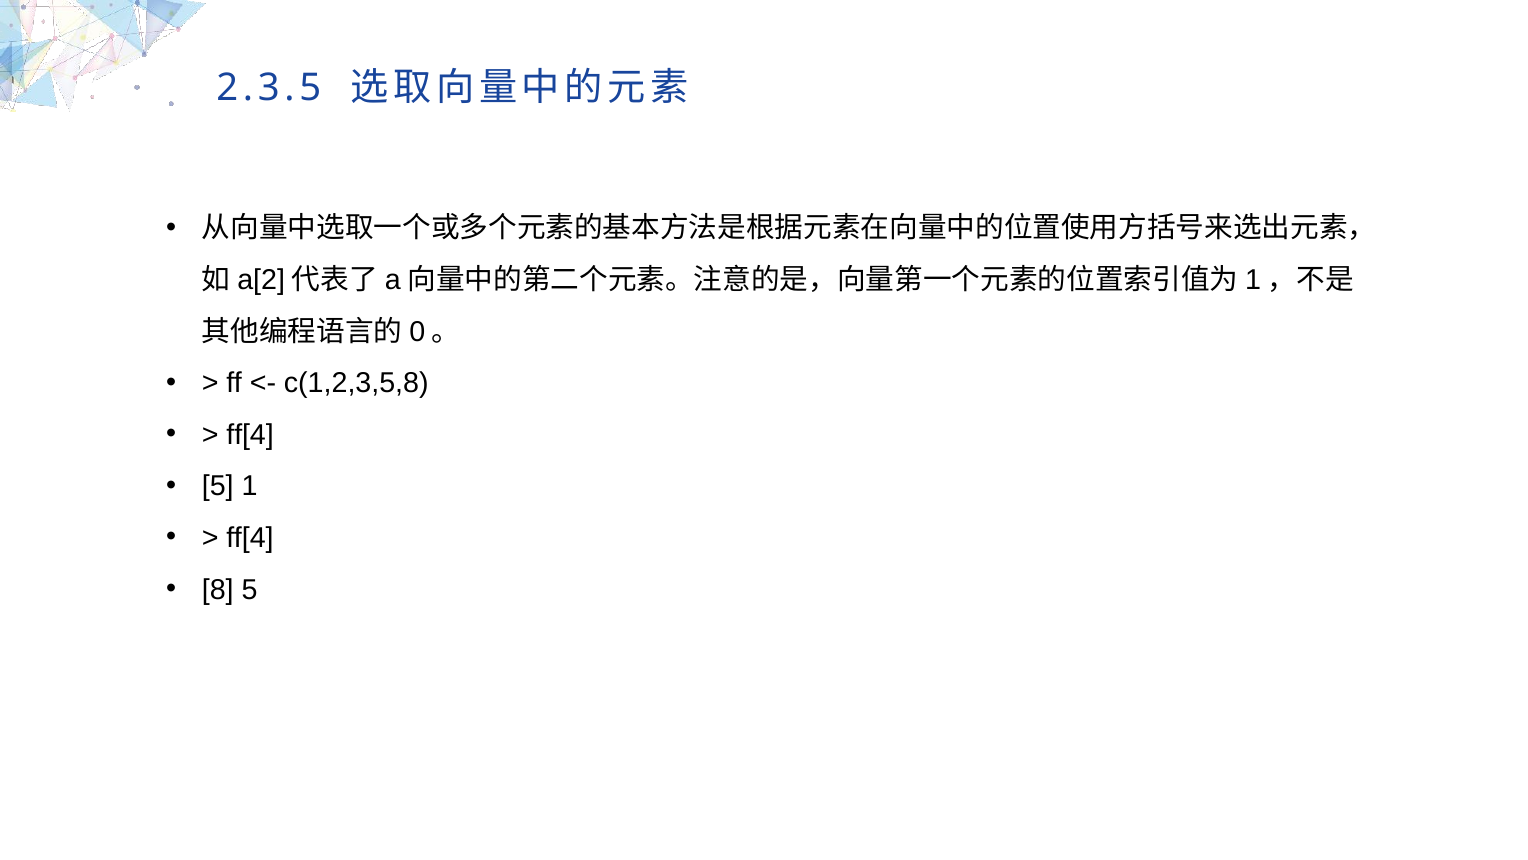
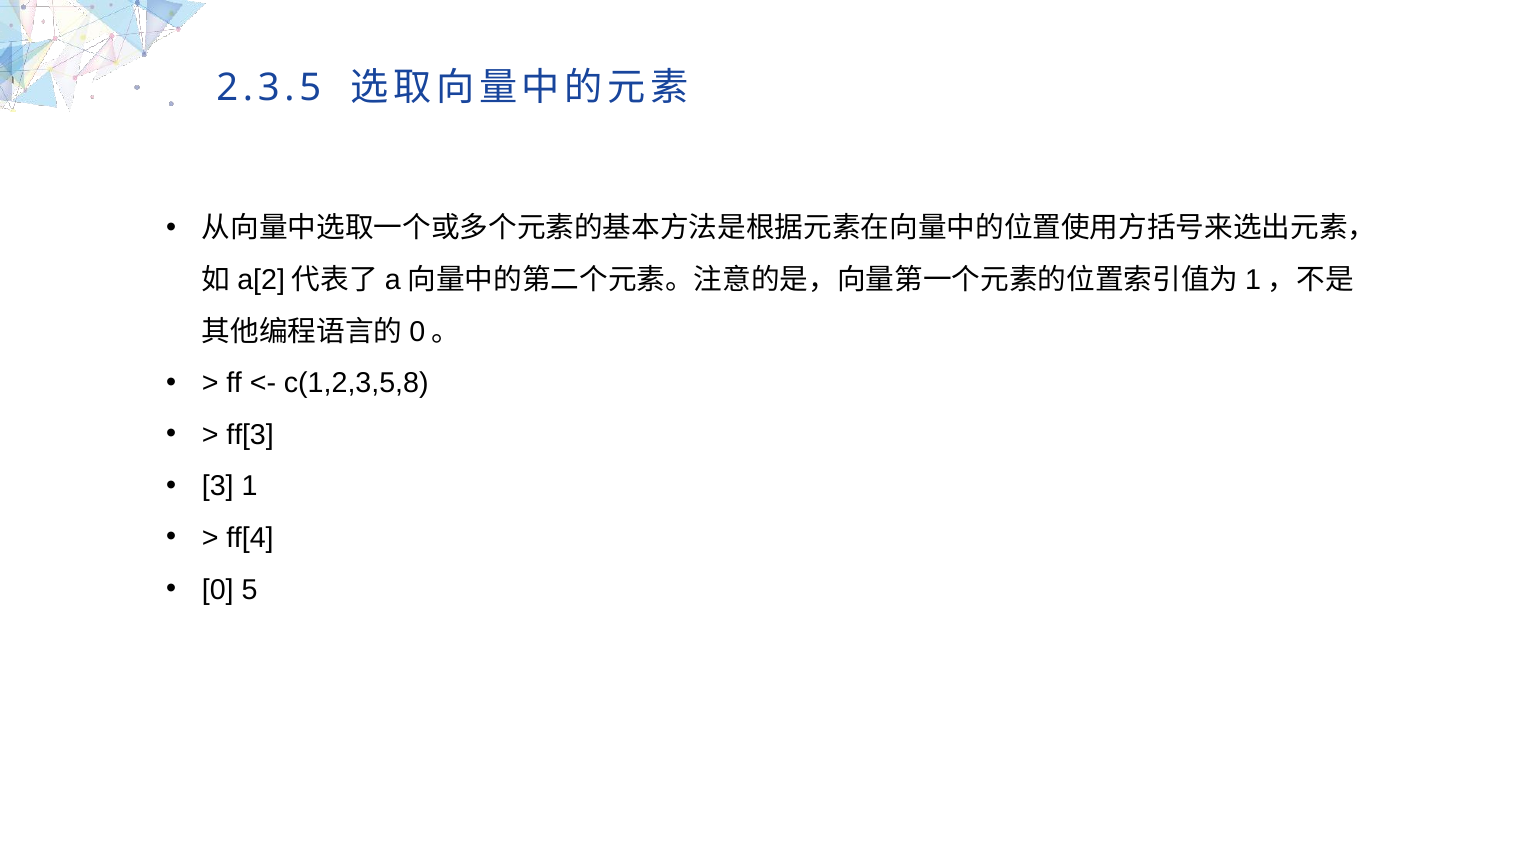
ff[4: ff[4 -> ff[3 (250, 435)
5: 5 -> 3 (218, 486)
8: 8 -> 0 (218, 589)
